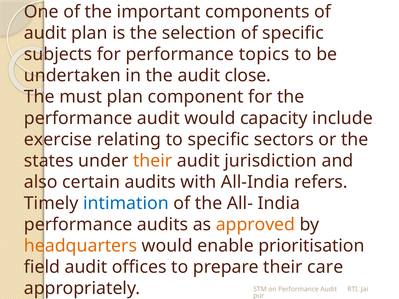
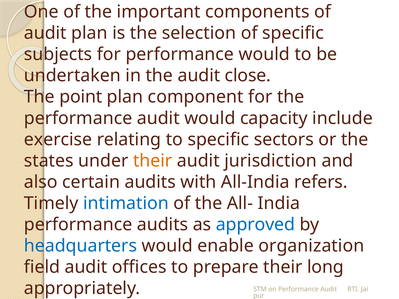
performance topics: topics -> would (264, 54)
must: must -> point (81, 97)
approved colour: orange -> blue (255, 225)
headquarters colour: orange -> blue (80, 246)
prioritisation: prioritisation -> organization (311, 246)
care: care -> long (325, 267)
